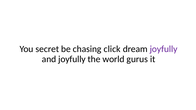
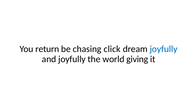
secret: secret -> return (47, 49)
joyfully colour: purple -> blue (164, 49)
gurus: gurus -> giving (137, 59)
